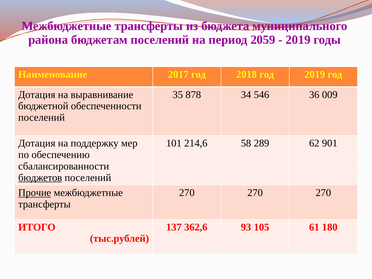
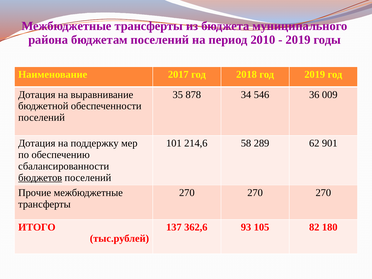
2059: 2059 -> 2010 (263, 40)
Прочие underline: present -> none (35, 193)
61: 61 -> 82 (314, 227)
